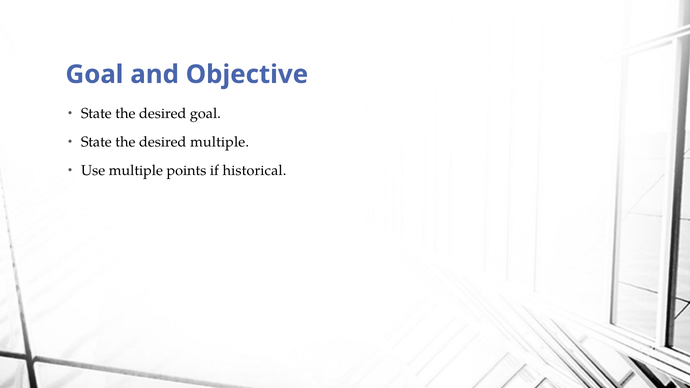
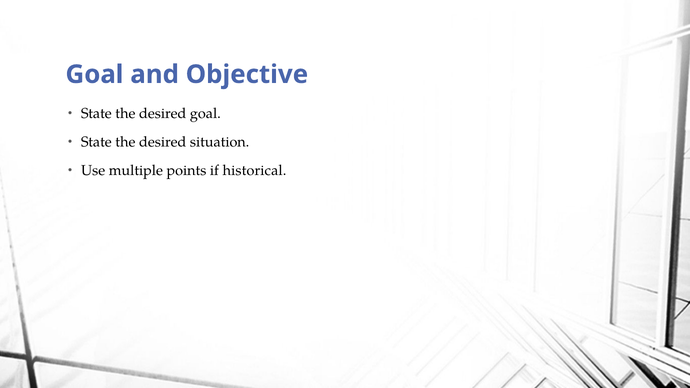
desired multiple: multiple -> situation (220, 142)
